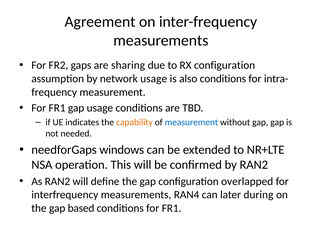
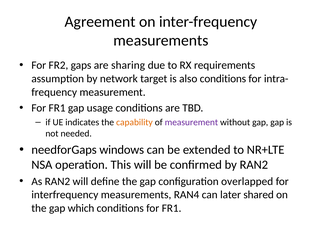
RX configuration: configuration -> requirements (225, 65)
network usage: usage -> target (154, 79)
measurement colour: blue -> purple (191, 123)
during: during -> shared (259, 195)
based: based -> which (81, 209)
